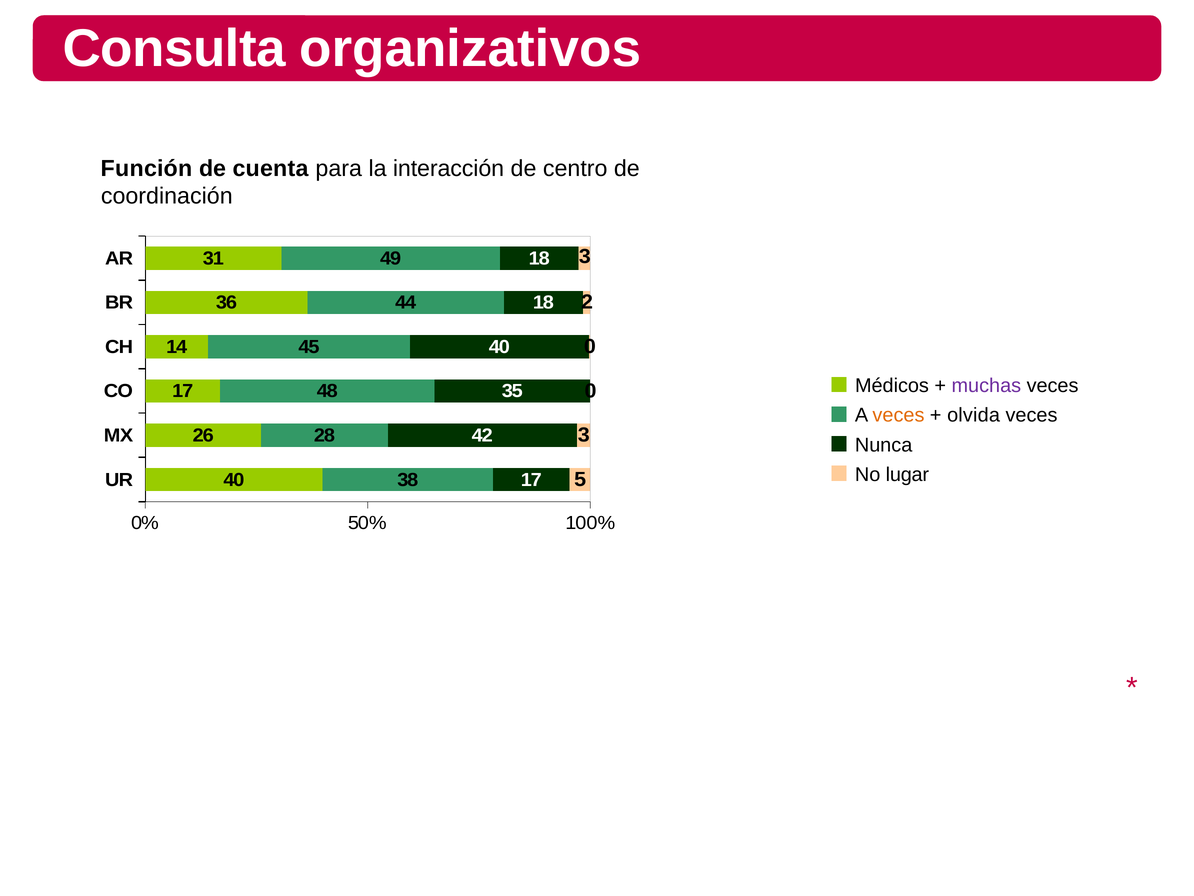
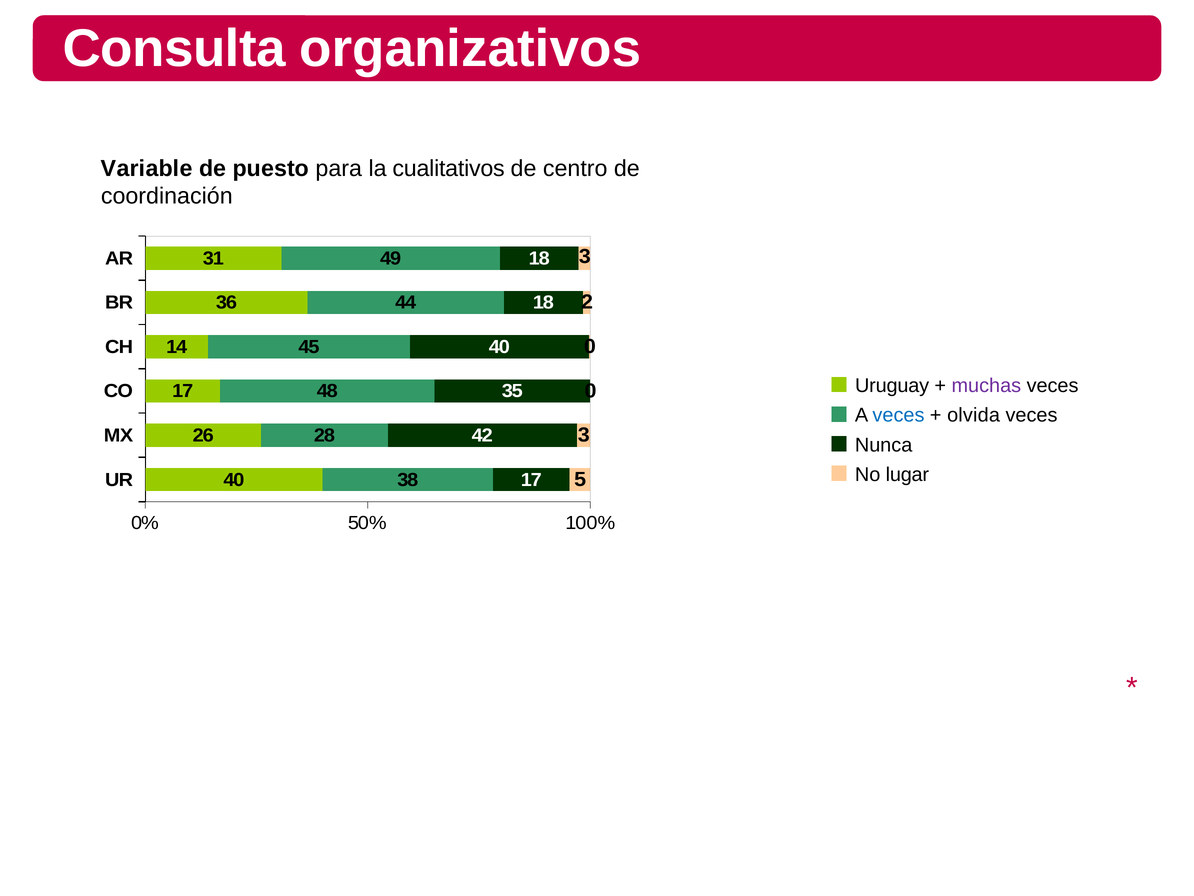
Función: Función -> Variable (147, 168)
cuenta: cuenta -> puesto (271, 168)
interacción: interacción -> cualitativos (449, 168)
Médicos: Médicos -> Uruguay (892, 386)
veces colour: orange -> blue (898, 415)
